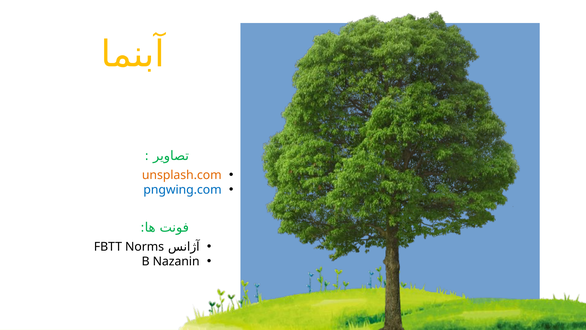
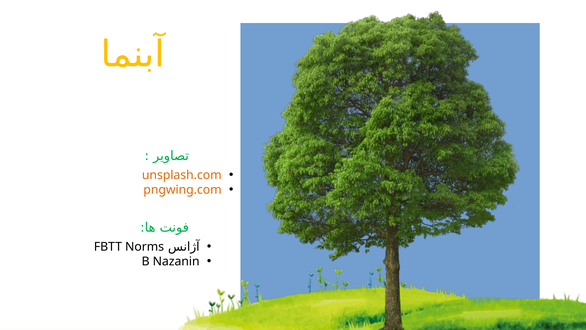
pngwing.com colour: blue -> orange (182, 190)
